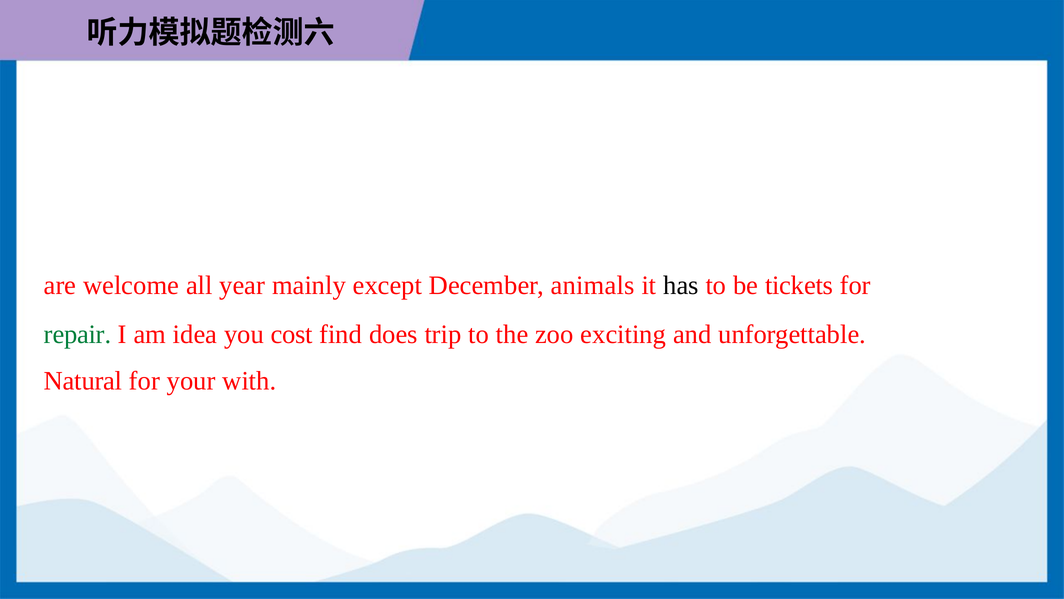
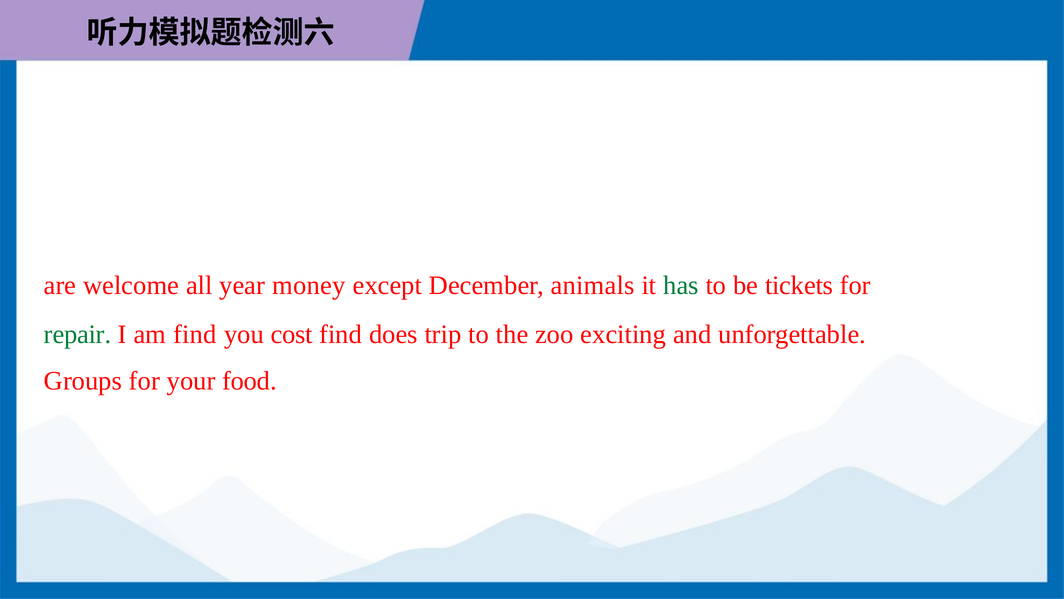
mainly: mainly -> money (309, 285)
has colour: black -> green (681, 285)
am idea: idea -> find (195, 334)
Natural: Natural -> Groups (83, 381)
with: with -> food (249, 381)
